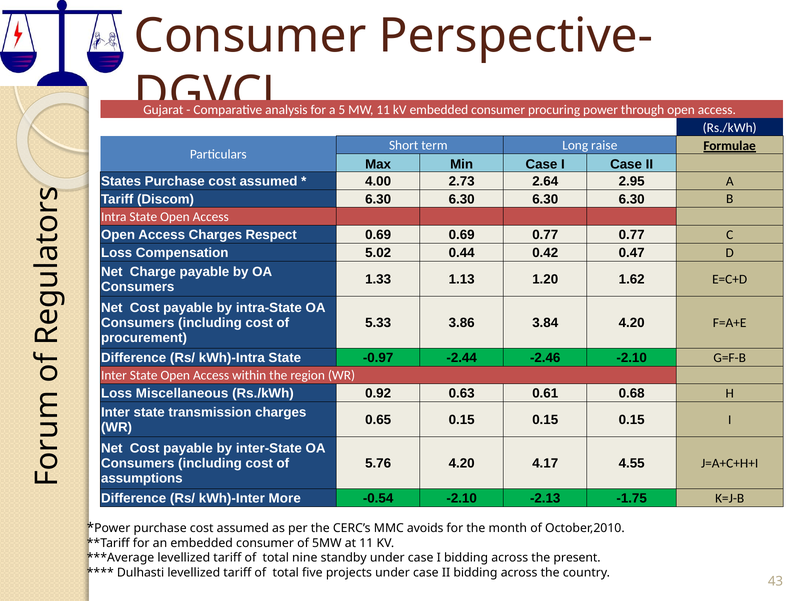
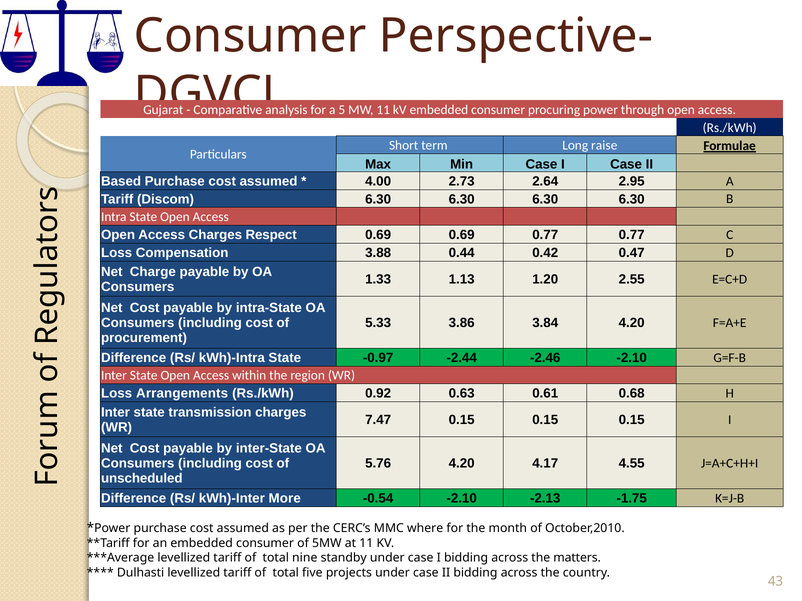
States: States -> Based (121, 181)
5.02: 5.02 -> 3.88 (378, 253)
1.62: 1.62 -> 2.55 (632, 280)
Miscellaneous: Miscellaneous -> Arrangements (182, 394)
0.65: 0.65 -> 7.47 (378, 420)
assumptions: assumptions -> unscheduled (142, 479)
avoids: avoids -> where (425, 529)
present: present -> matters (577, 558)
